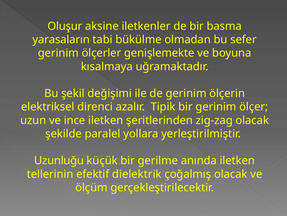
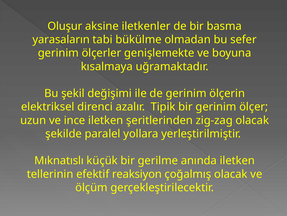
Uzunluğu: Uzunluğu -> Mıknatıslı (59, 160)
dielektrik: dielektrik -> reaksiyon (137, 174)
